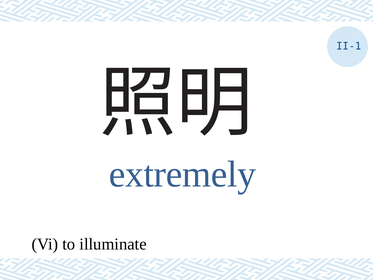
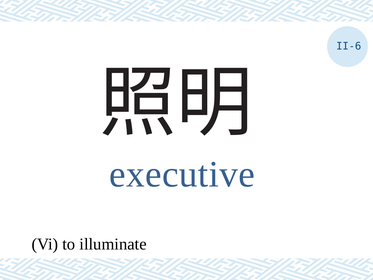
II-1: II-1 -> II-6 (349, 46)
extremely: extremely -> executive (182, 174)
